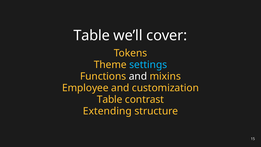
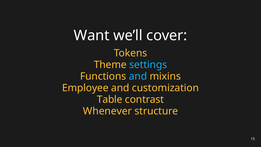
Table: Table -> Want (92, 35)
and colour: white -> light blue (138, 76)
Extending: Extending -> Whenever (107, 111)
